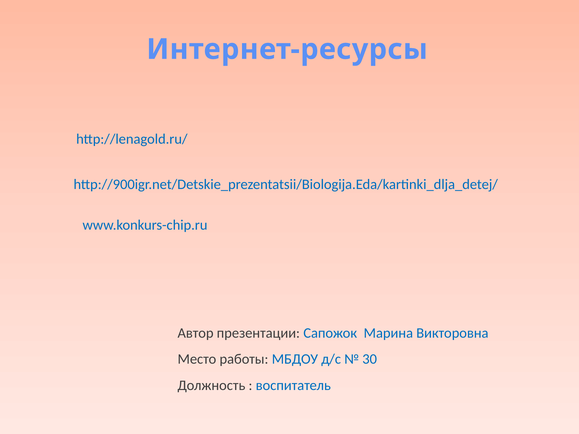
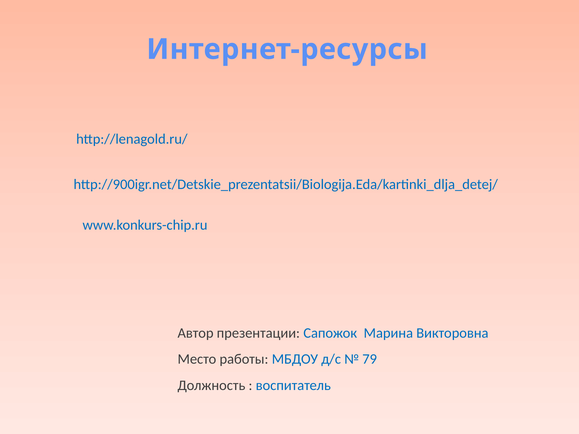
30: 30 -> 79 (370, 359)
